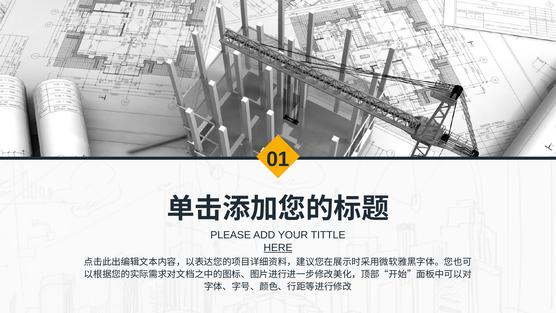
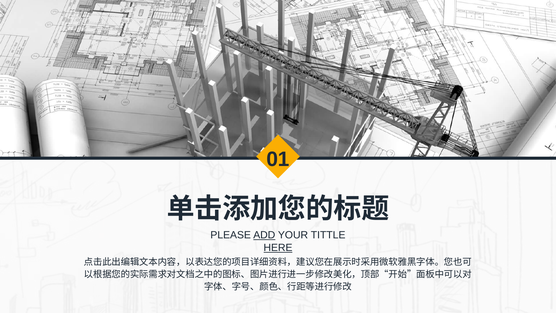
ADD underline: none -> present (264, 235)
